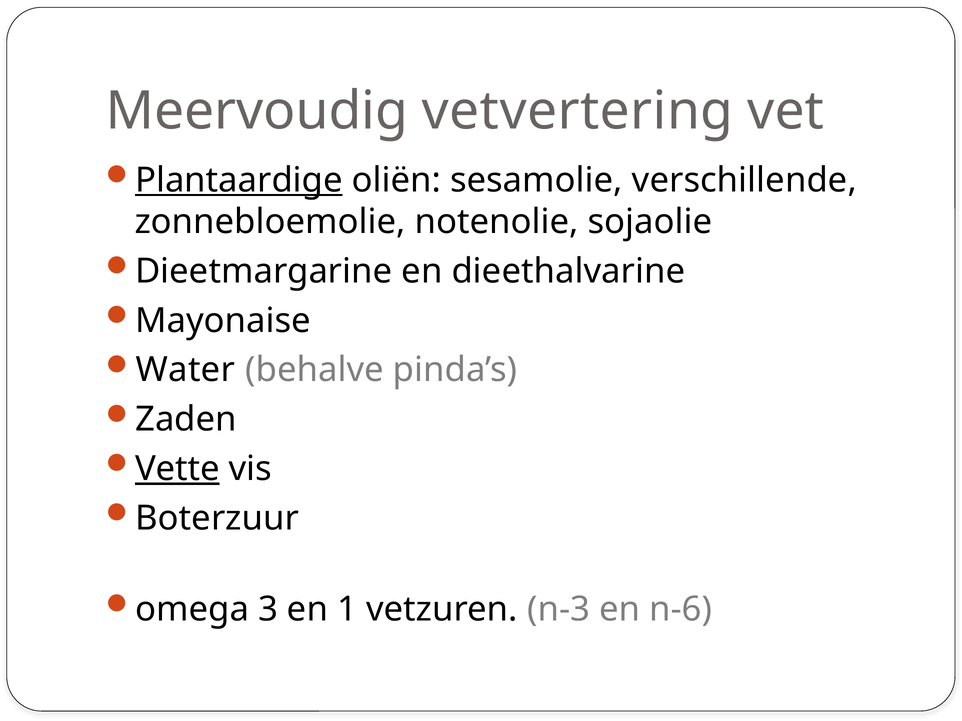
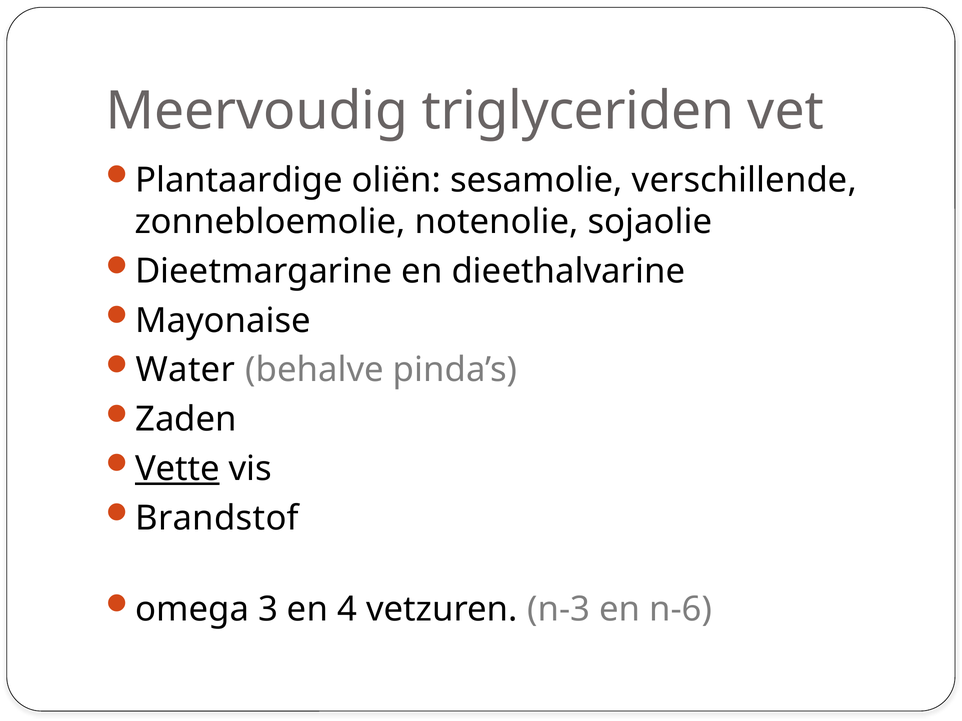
vetvertering: vetvertering -> triglyceriden (578, 111)
Plantaardige underline: present -> none (239, 180)
Boterzuur: Boterzuur -> Brandstof (217, 519)
1: 1 -> 4 (347, 610)
